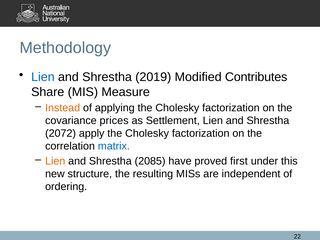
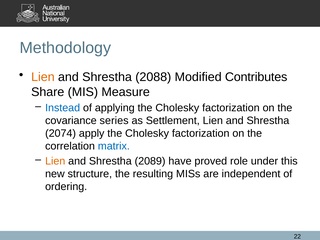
Lien colour: blue -> orange (43, 77)
2019: 2019 -> 2088 (153, 77)
Instead colour: orange -> blue (63, 108)
prices: prices -> series (114, 121)
2072: 2072 -> 2074 (61, 133)
2085: 2085 -> 2089 (150, 161)
first: first -> role (239, 161)
